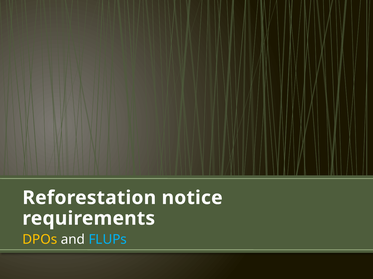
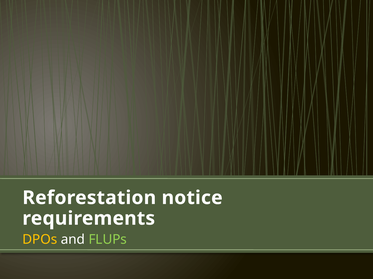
FLUPs colour: light blue -> light green (108, 240)
